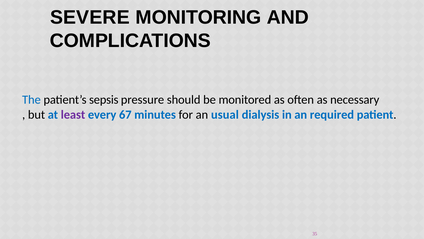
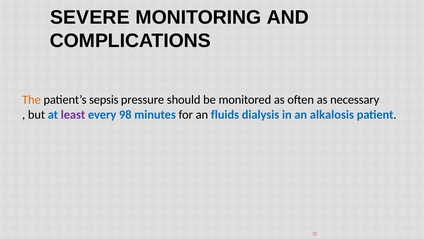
The colour: blue -> orange (31, 100)
67: 67 -> 98 (125, 115)
usual: usual -> fluids (225, 115)
required: required -> alkalosis (332, 115)
